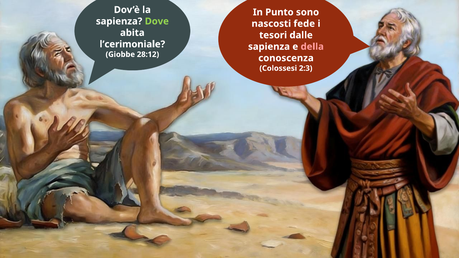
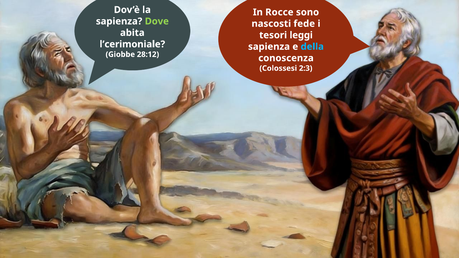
Punto: Punto -> Rocce (279, 12)
dalle: dalle -> leggi (301, 35)
della colour: pink -> light blue (312, 47)
